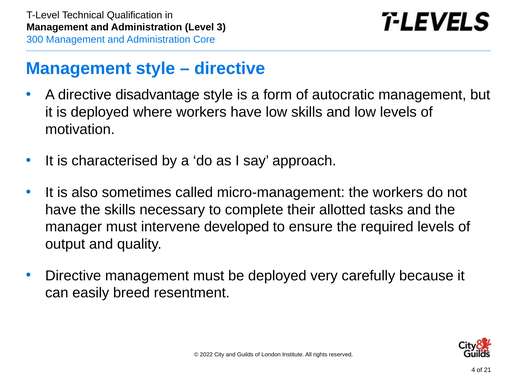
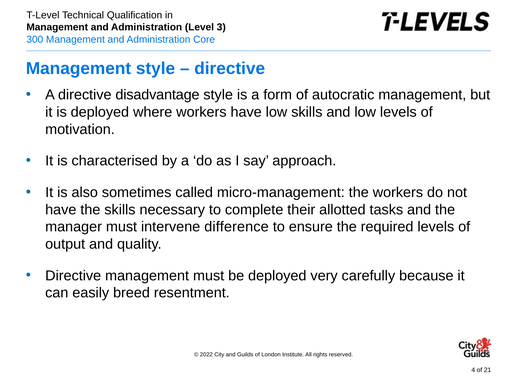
developed: developed -> difference (236, 227)
